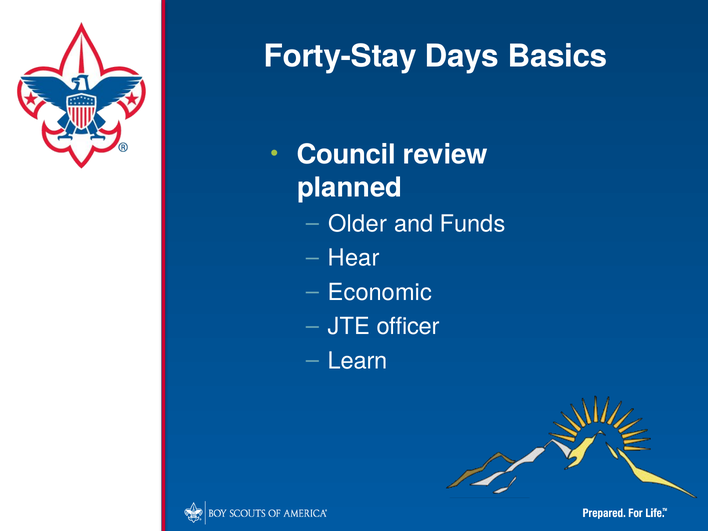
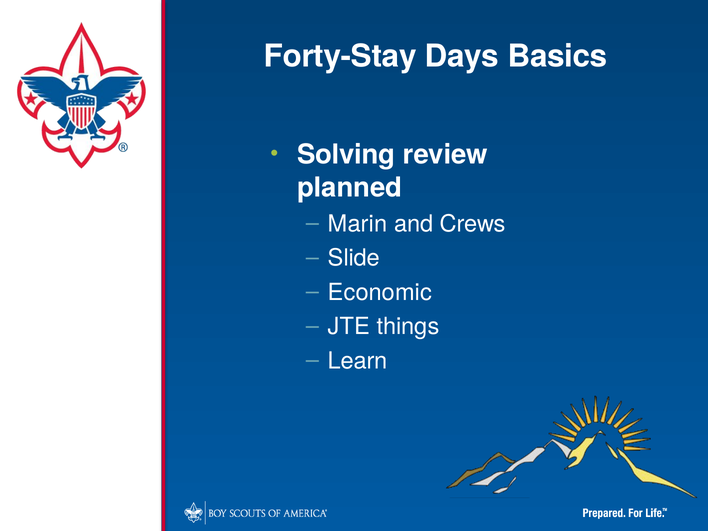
Council: Council -> Solving (346, 154)
Older: Older -> Marin (358, 224)
Funds: Funds -> Crews (473, 224)
Hear: Hear -> Slide (354, 258)
officer: officer -> things (408, 327)
